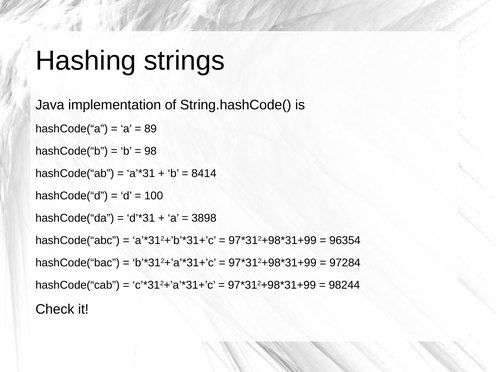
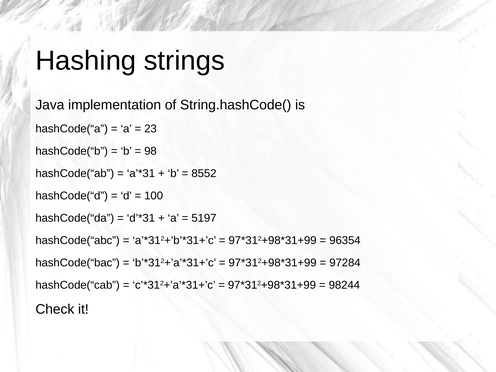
89: 89 -> 23 (151, 129)
8414: 8414 -> 8552 (204, 173)
3898: 3898 -> 5197 (204, 218)
